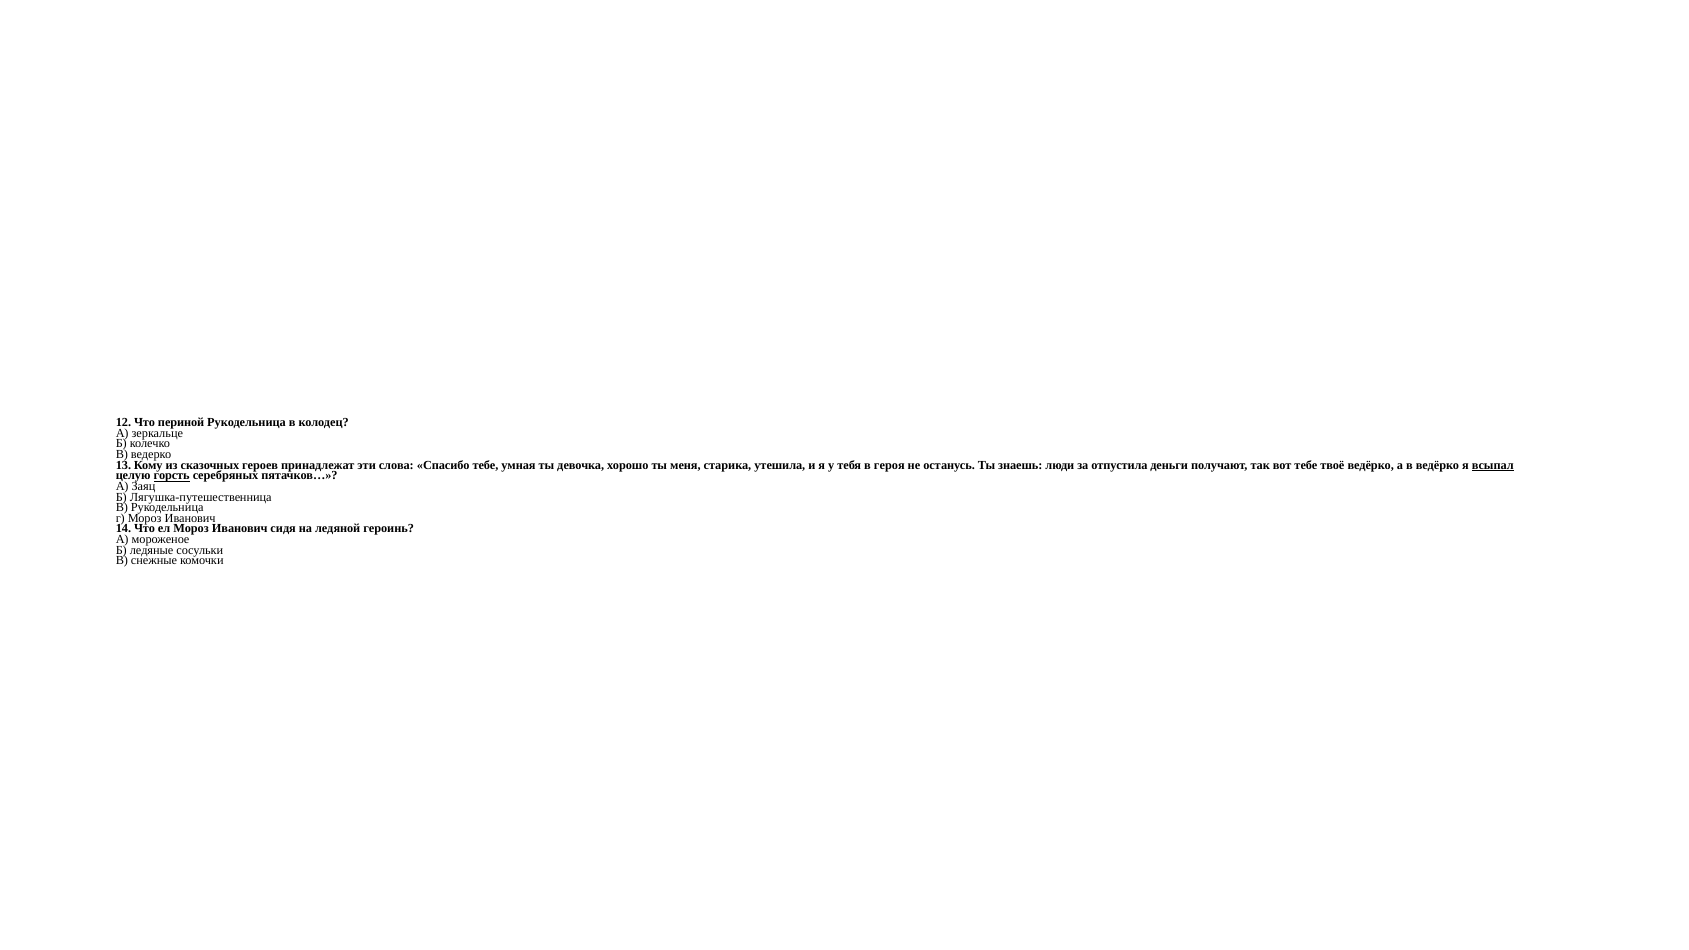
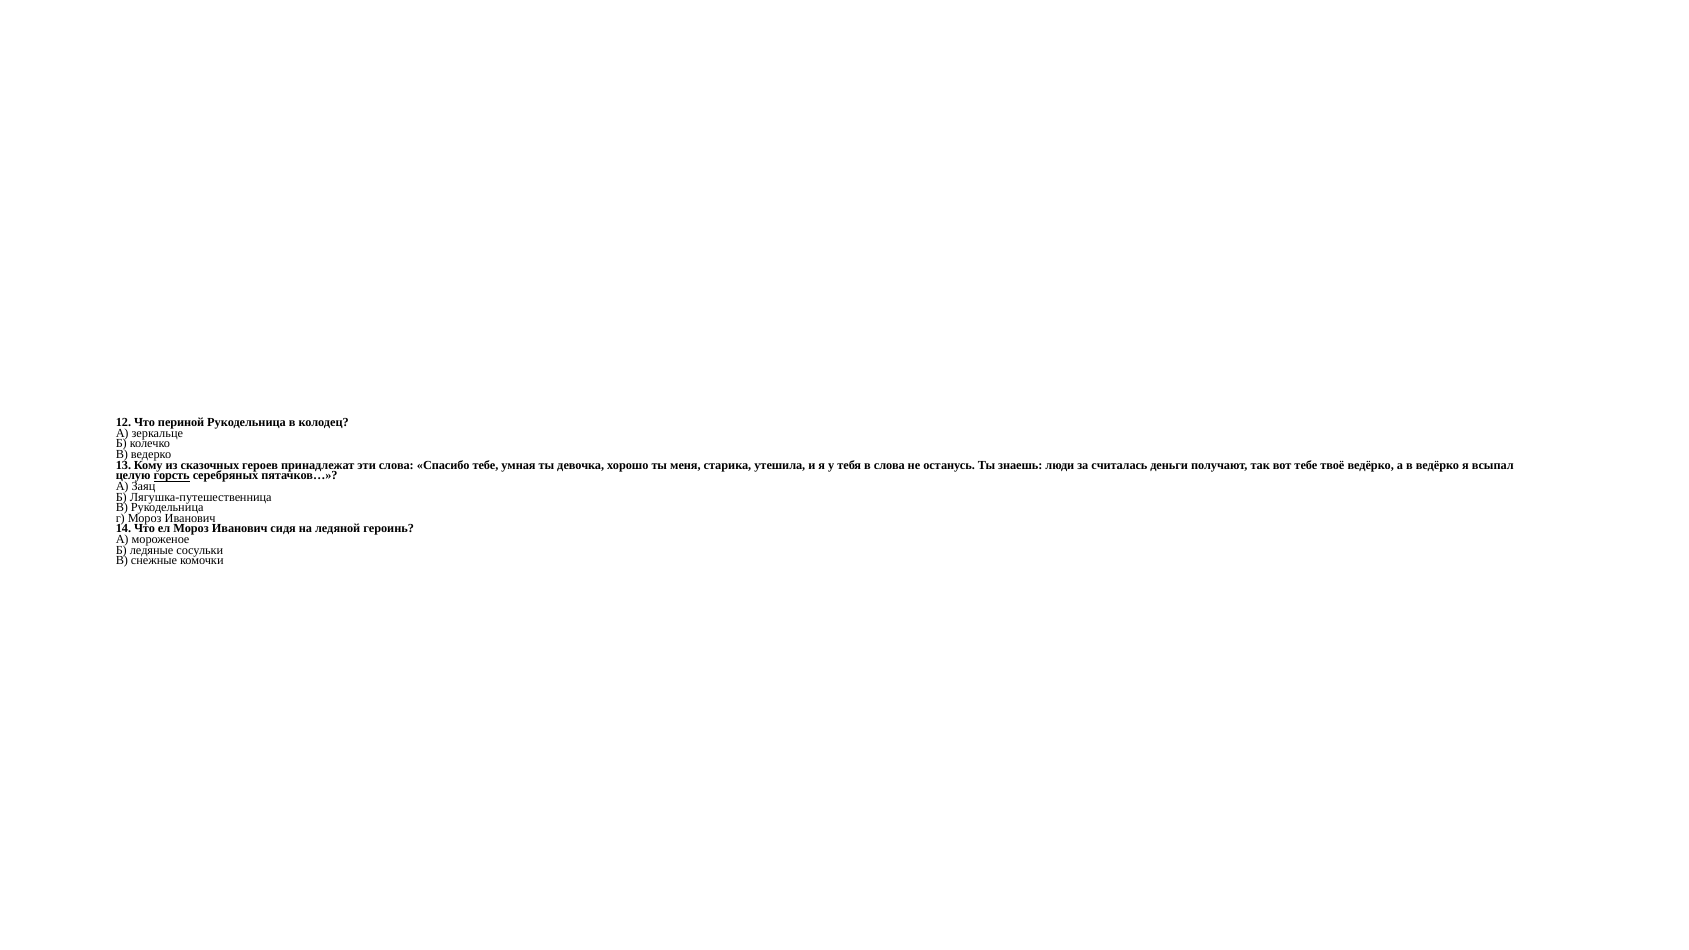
в героя: героя -> слова (889, 465)
отпустила: отпустила -> считалась (1119, 465)
всыпал underline: present -> none (1493, 465)
